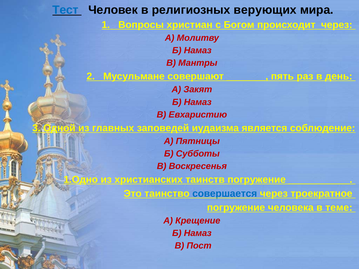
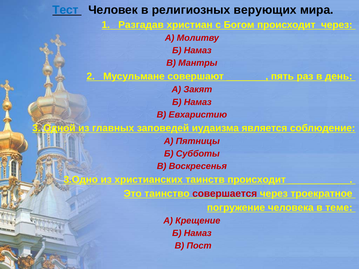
Вопросы: Вопросы -> Разгадав (141, 25)
1.Одно: 1.Одно -> 3.Одно (81, 180)
таинств погружение: погружение -> происходит (257, 180)
совершается colour: blue -> red (225, 194)
